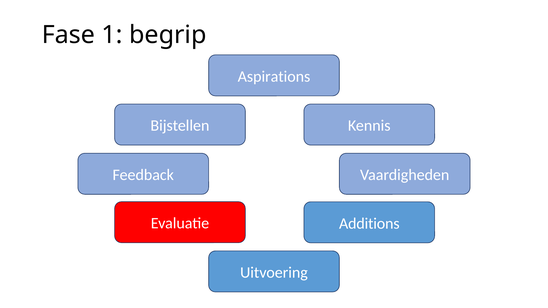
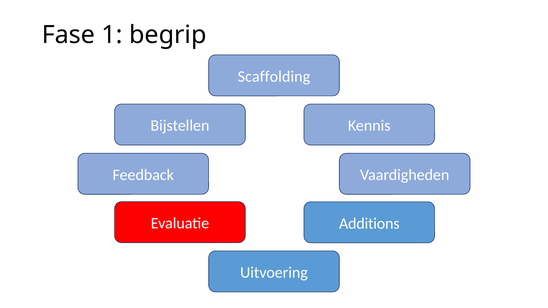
Aspirations: Aspirations -> Scaffolding (274, 77)
